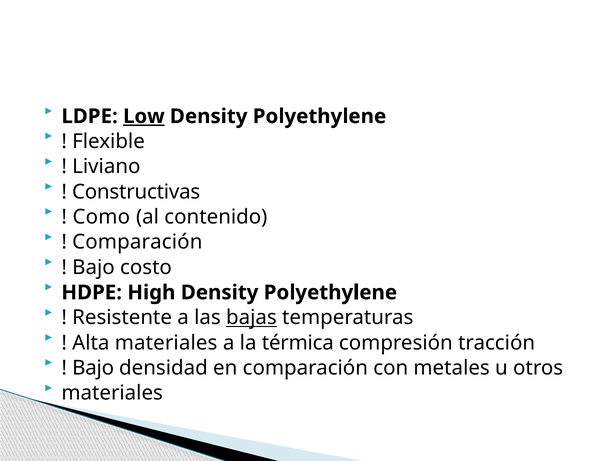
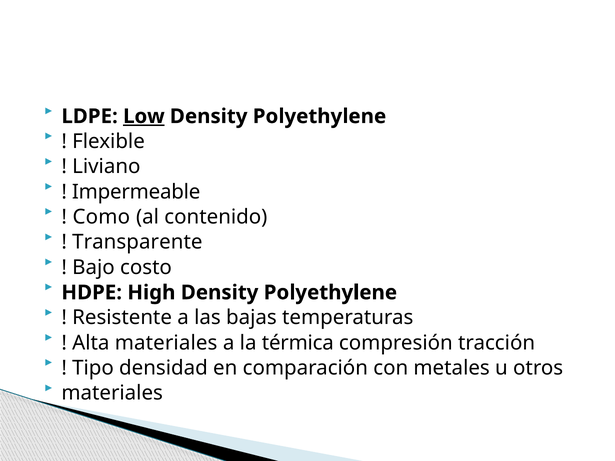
Constructivas: Constructivas -> Impermeable (136, 192)
Comparación: Comparación -> Transparente (137, 242)
bajas underline: present -> none (251, 318)
Bajo: Bajo -> Tipo (93, 368)
